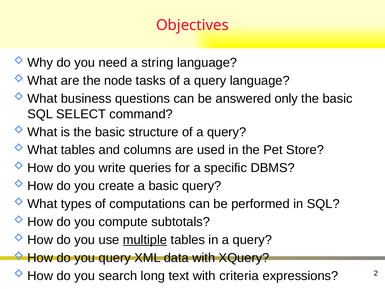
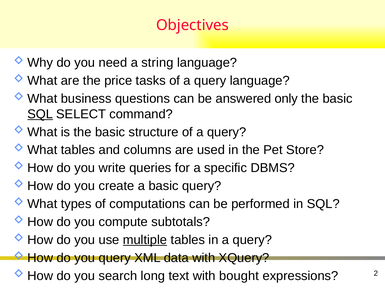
node: node -> price (118, 81)
SQL underline: none -> present (40, 114)
criteria: criteria -> bought (239, 276)
